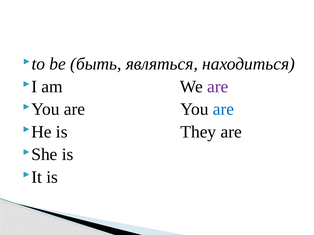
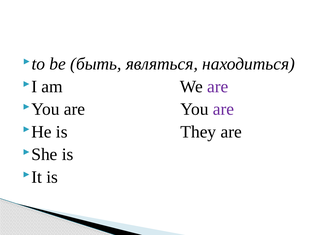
are colour: blue -> purple (224, 109)
